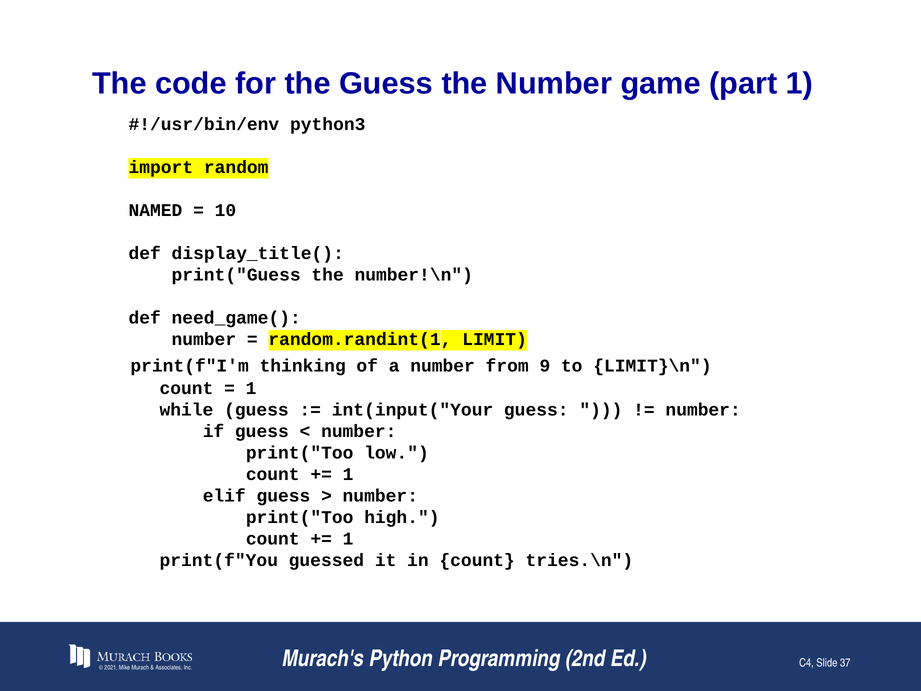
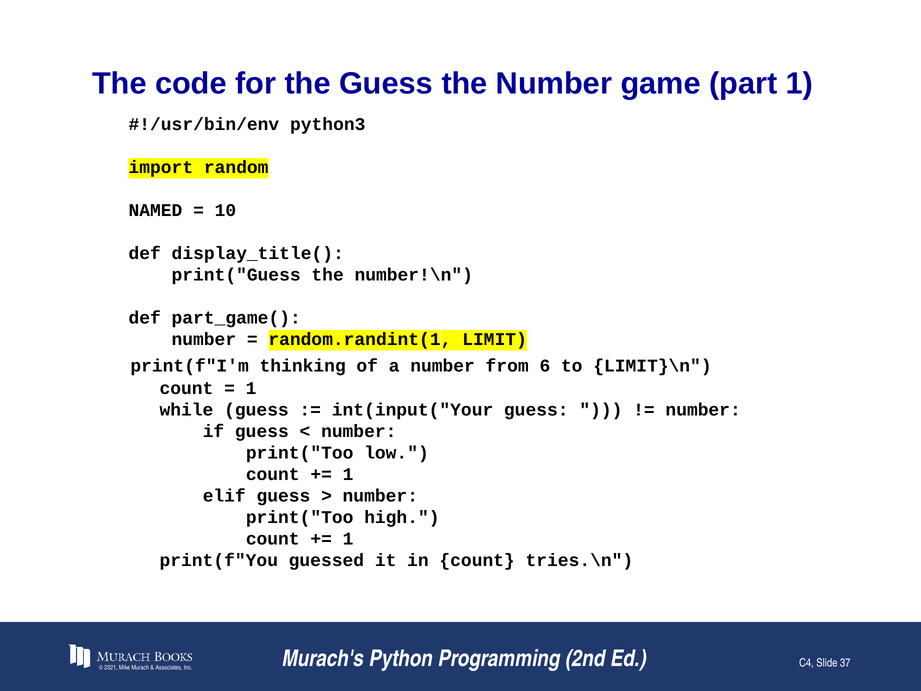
need_game(: need_game( -> part_game( (236, 318)
9: 9 -> 6 (545, 366)
